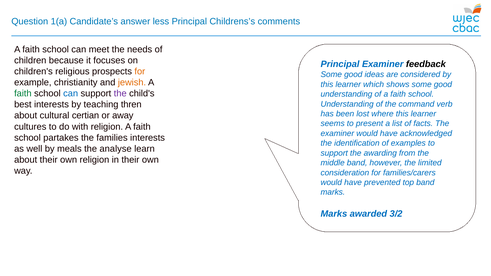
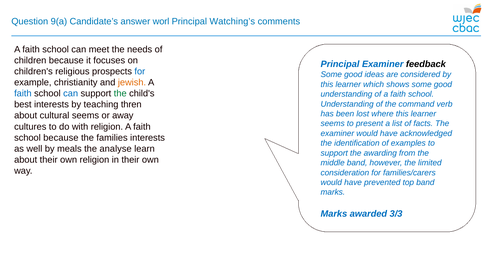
1(a: 1(a -> 9(a (59, 21)
less: less -> worl (161, 21)
Childrens’s: Childrens’s -> Watching’s (232, 21)
for colour: orange -> blue (140, 71)
faith colour: green -> blue (23, 94)
the colour: purple -> green (120, 94)
cultural certian: certian -> seems (85, 116)
school partakes: partakes -> because (61, 138)
3/2: 3/2 -> 3/3 (396, 214)
